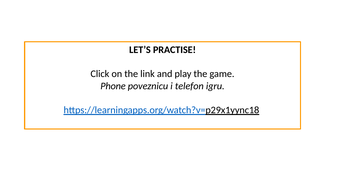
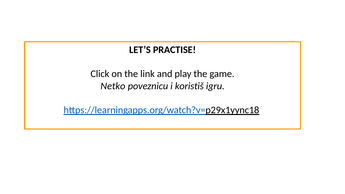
Phone: Phone -> Netko (113, 86)
telefon: telefon -> koristiš (189, 86)
